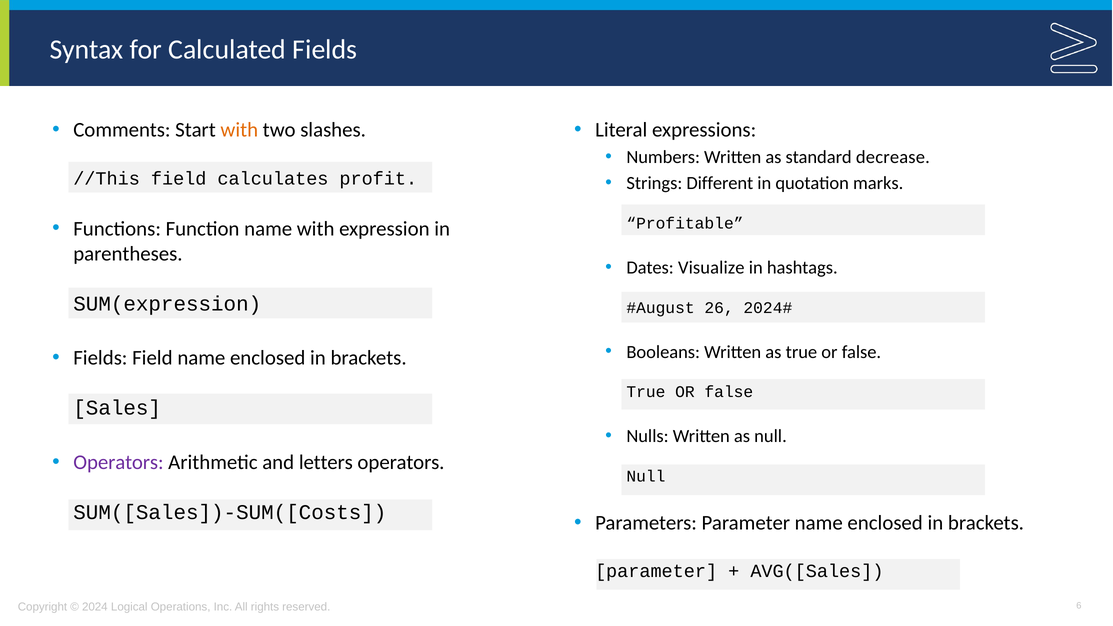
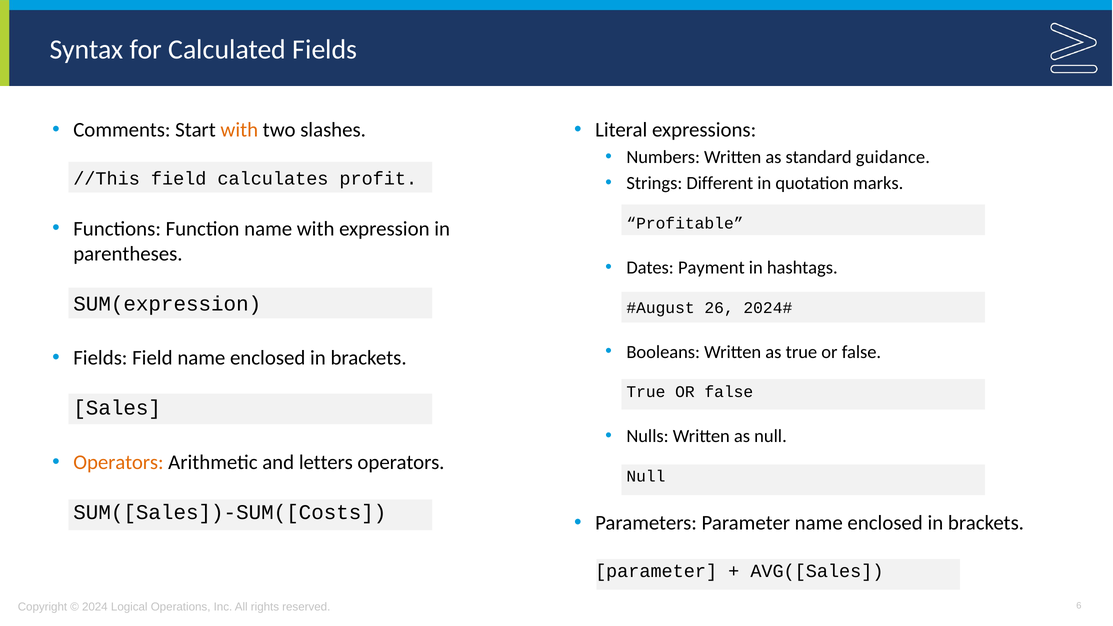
decrease: decrease -> guidance (893, 157)
Visualize: Visualize -> Payment (711, 268)
Operators colour: purple -> orange (118, 462)
